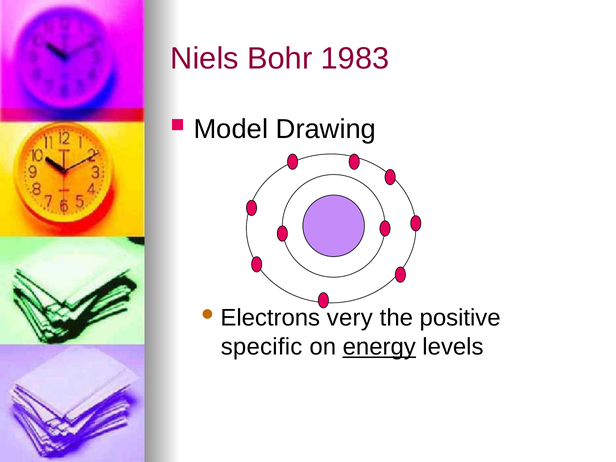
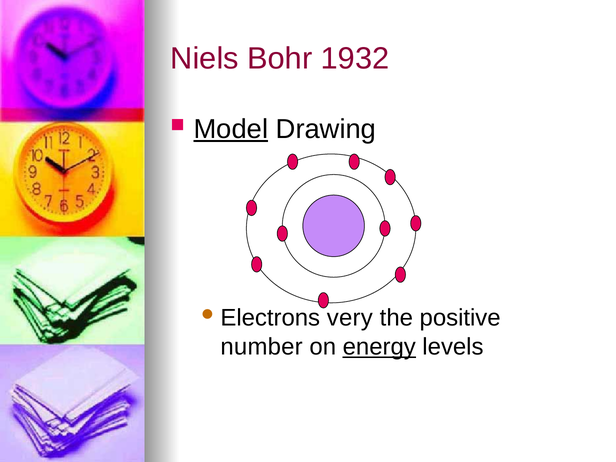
1983: 1983 -> 1932 (355, 59)
Model underline: none -> present (231, 129)
specific: specific -> number (262, 347)
